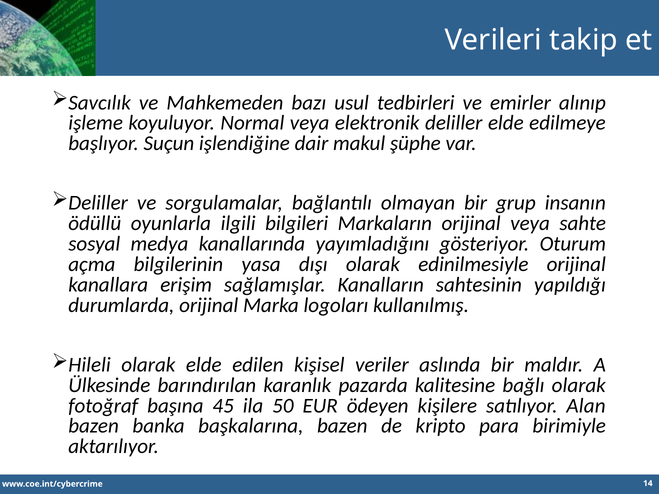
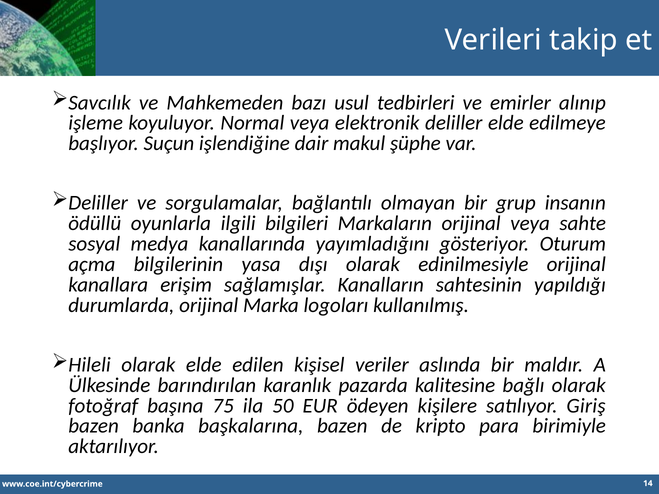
45: 45 -> 75 (223, 406)
Alan: Alan -> Giriş (586, 406)
